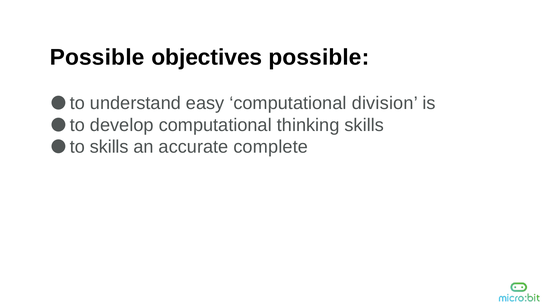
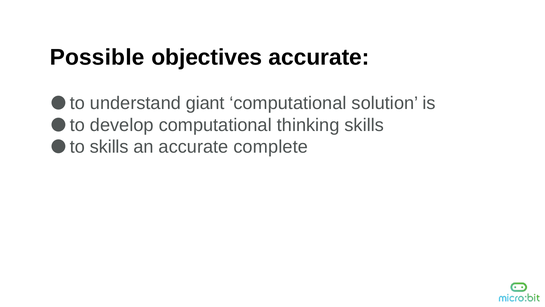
objectives possible: possible -> accurate (319, 57)
easy: easy -> giant (205, 103)
division: division -> solution (385, 103)
